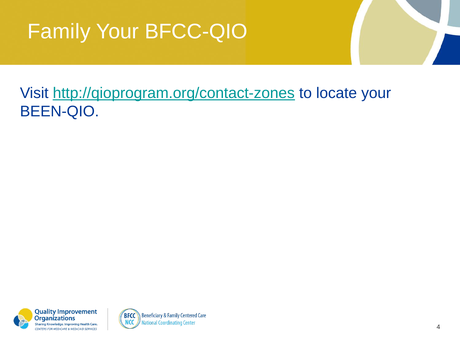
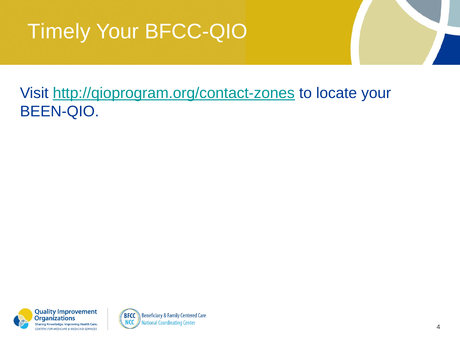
Family: Family -> Timely (59, 32)
